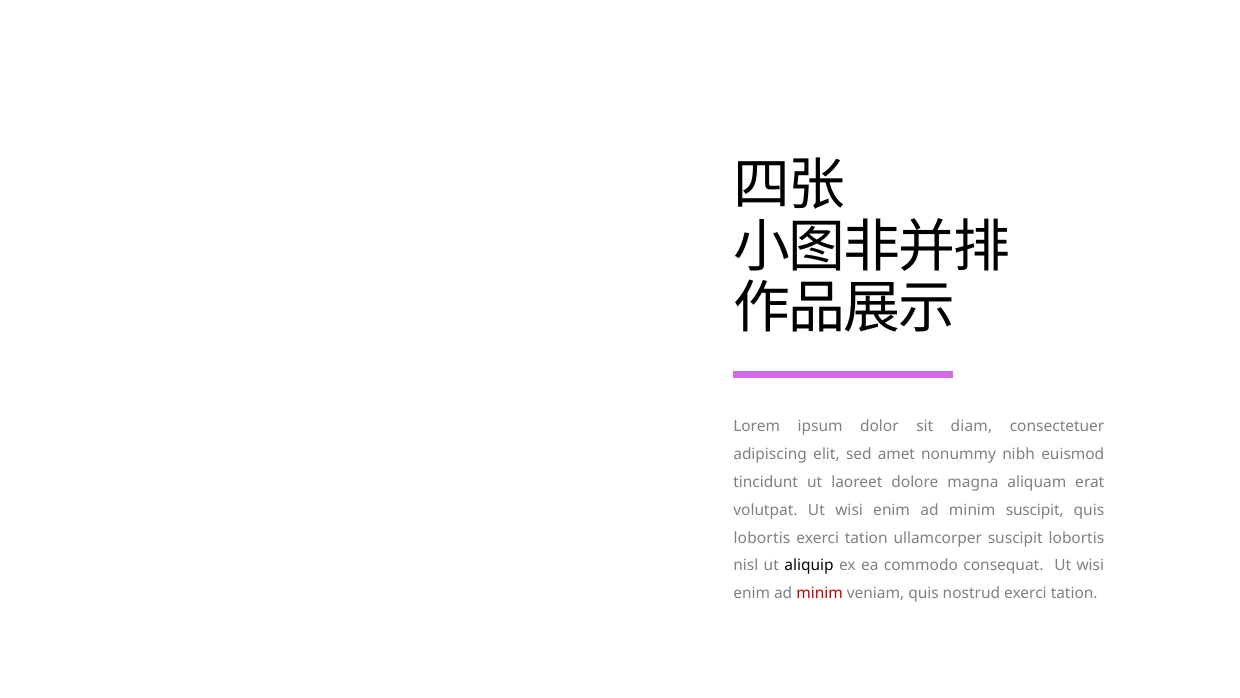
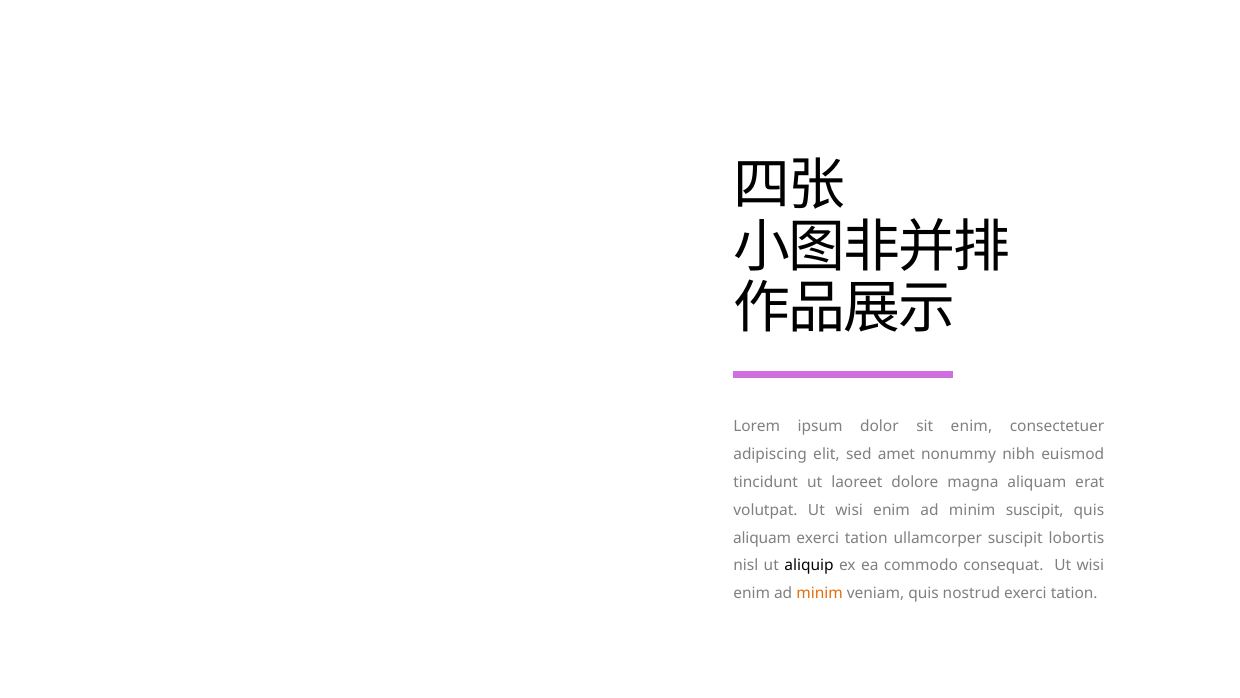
sit diam: diam -> enim (971, 426)
lobortis: lobortis -> aliquam (762, 538)
minim colour: red -> orange (820, 593)
